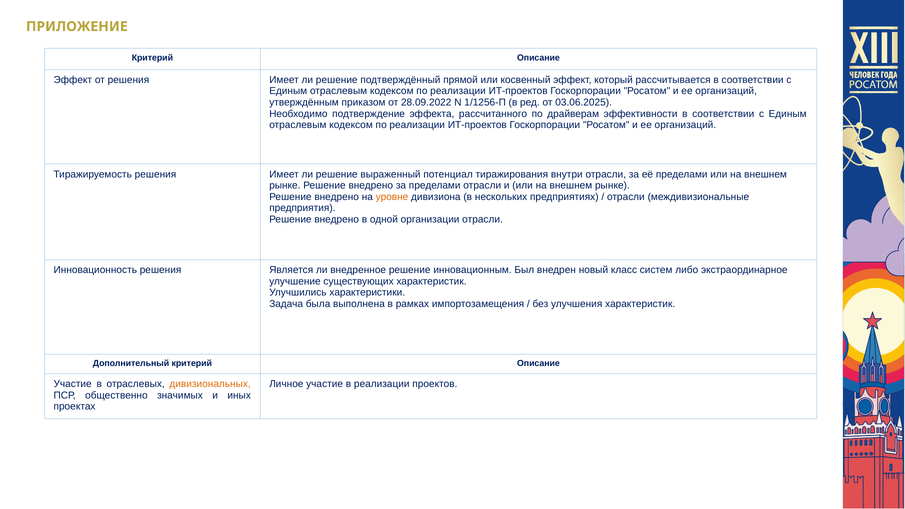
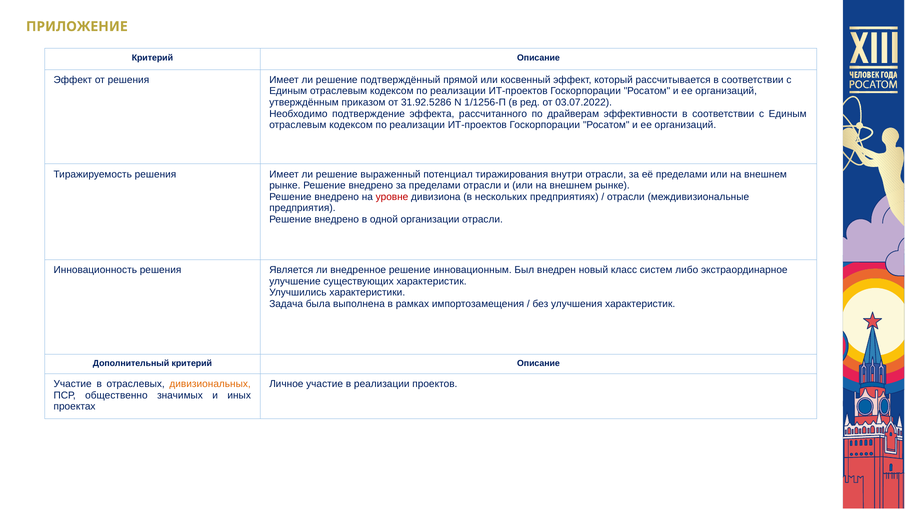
28.09.2022: 28.09.2022 -> 31.92.5286 (426, 102)
03.06.2025: 03.06.2025 -> 03.07.2022 (584, 102)
уровне colour: orange -> red (392, 197)
